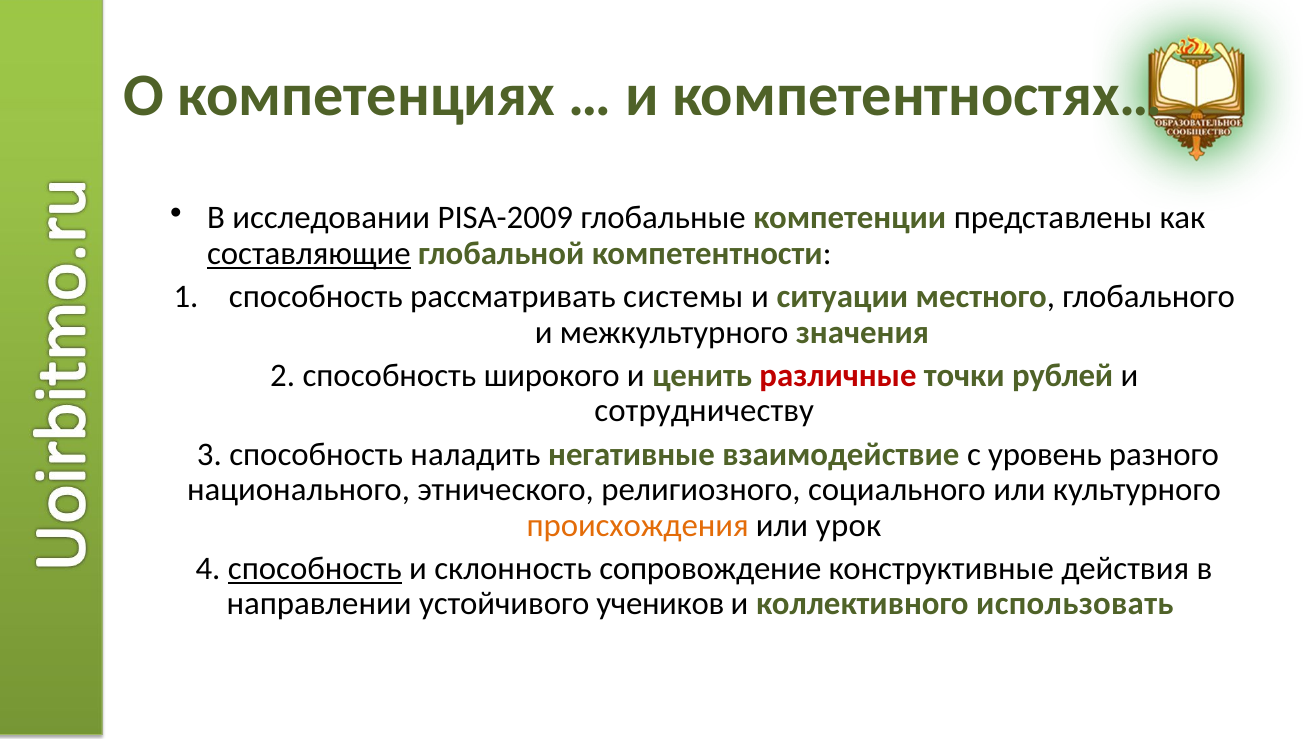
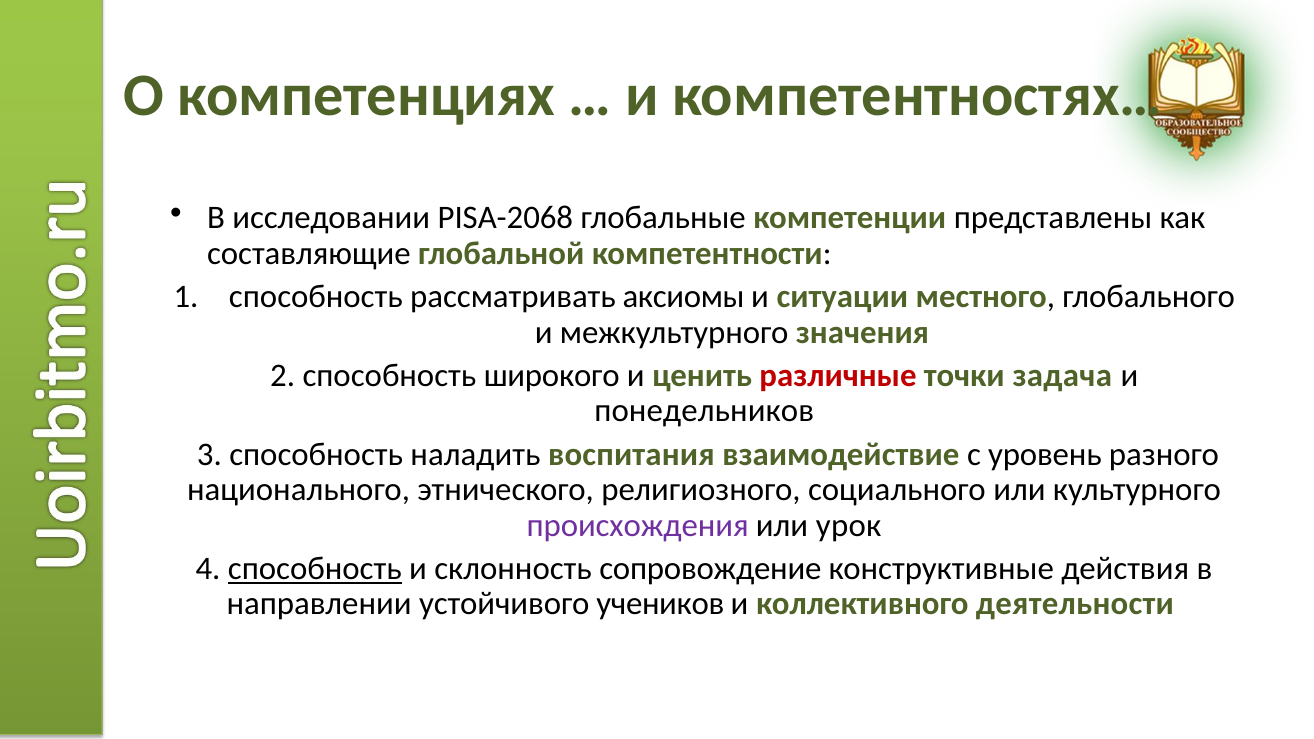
PISA-2009: PISA-2009 -> PISA-2068 (505, 218)
составляющие underline: present -> none (309, 253)
системы: системы -> аксиомы (684, 297)
рублей: рублей -> задача (1062, 376)
сотрудничеству: сотрудничеству -> понедельников (704, 411)
негативные: негативные -> воспитания (631, 454)
происхождения colour: orange -> purple (638, 525)
использовать: использовать -> деятельности (1075, 604)
